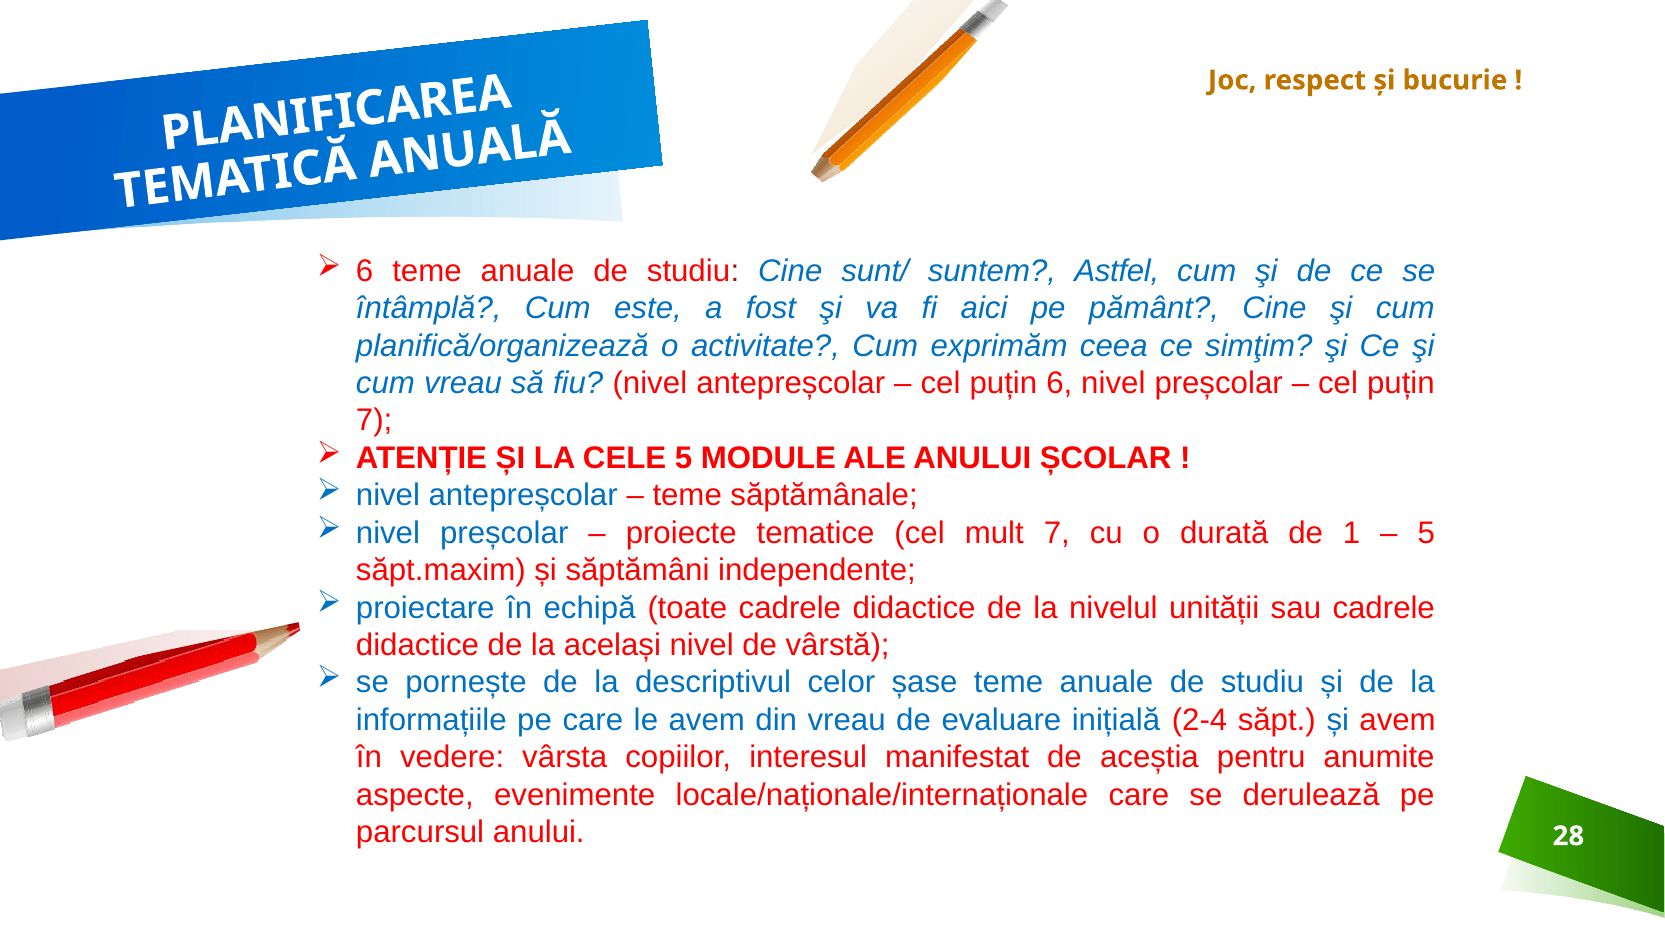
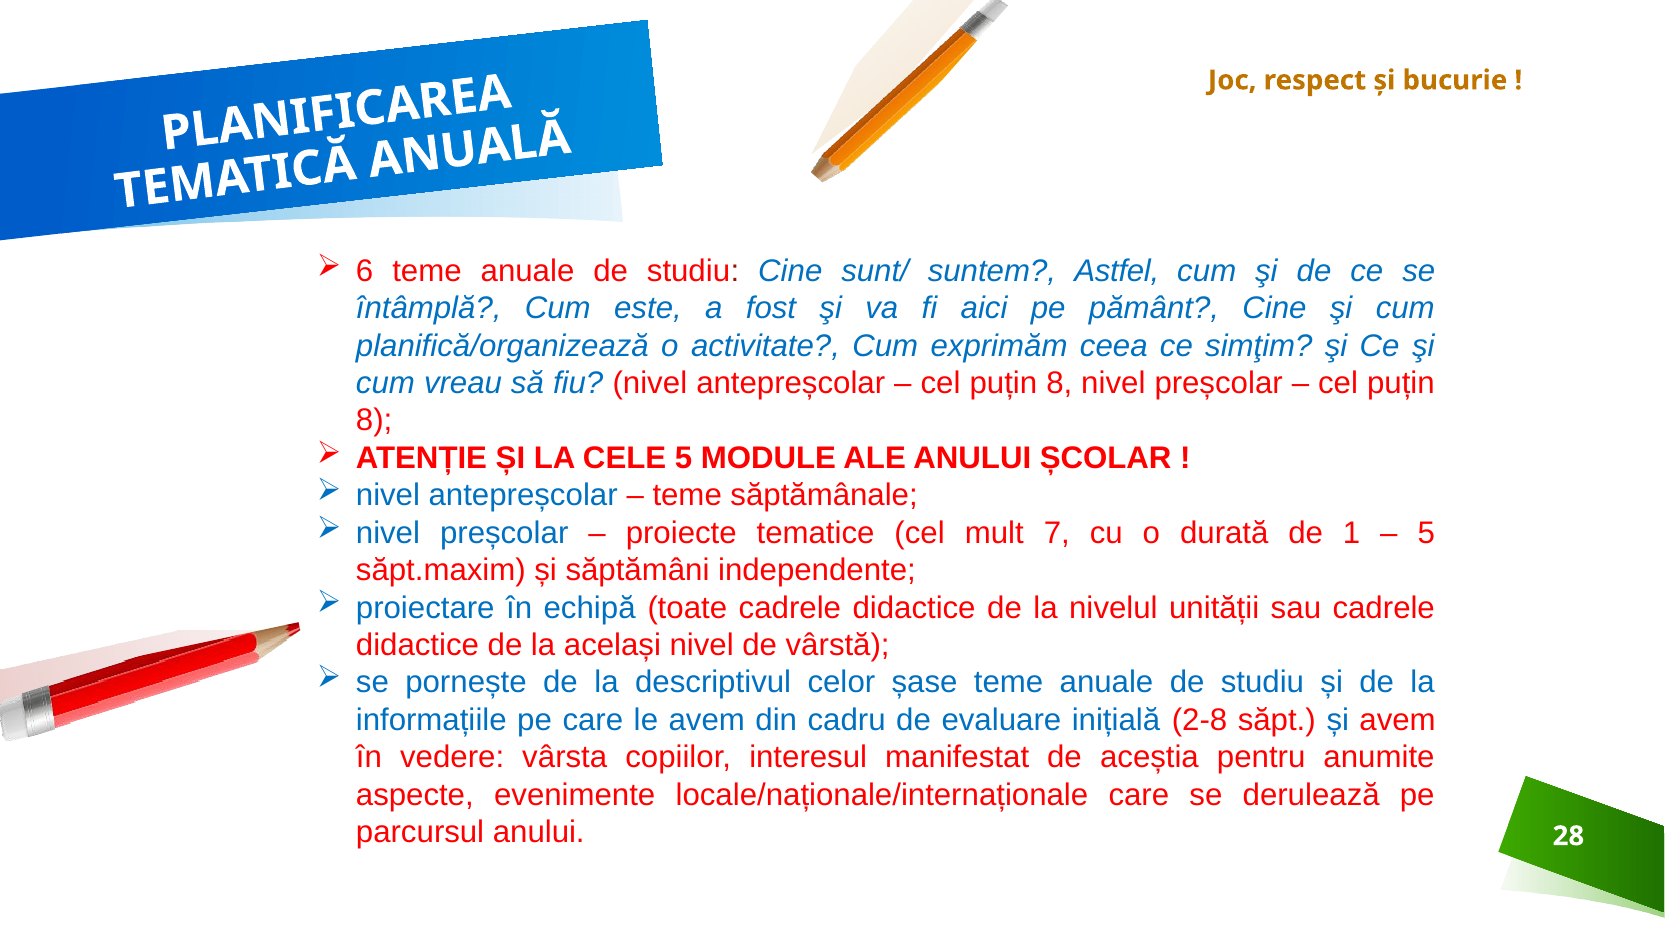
6: 6 -> 8 (1059, 383)
7: 7 -> 8 (374, 421)
din vreau: vreau -> cadru (847, 721)
2-4: 2-4 -> 2-8 (1200, 721)
